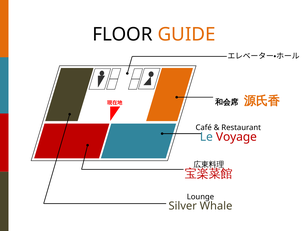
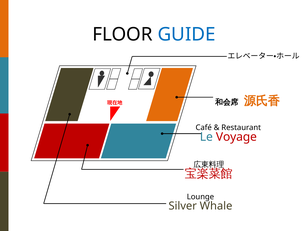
GUIDE colour: orange -> blue (187, 34)
